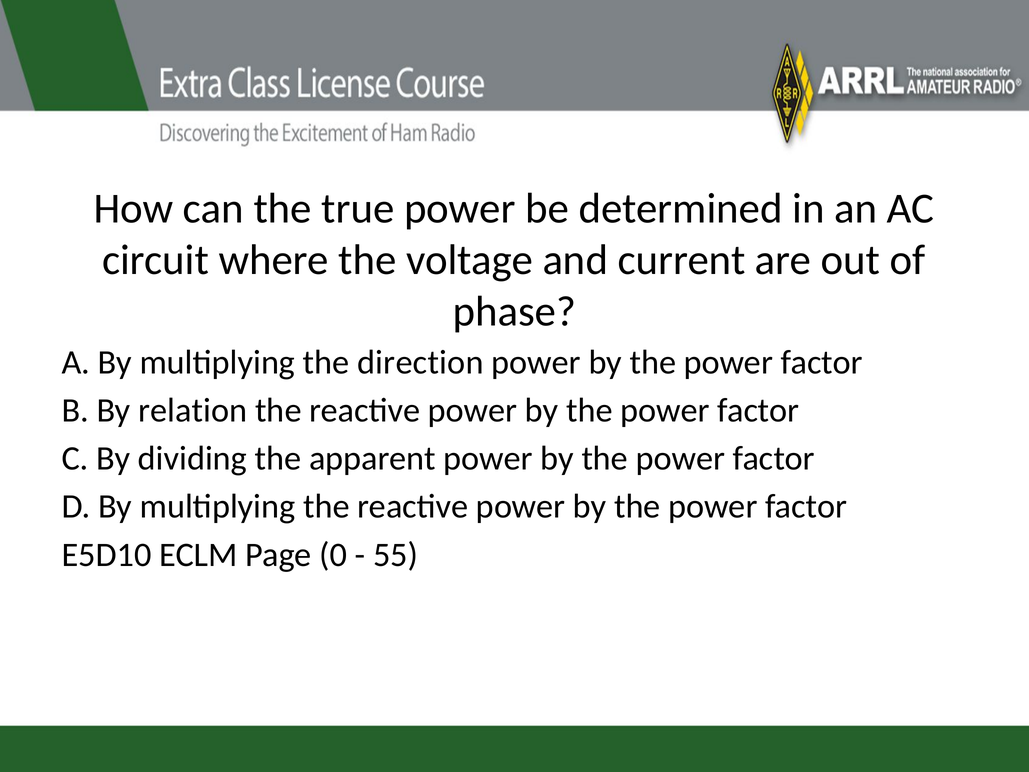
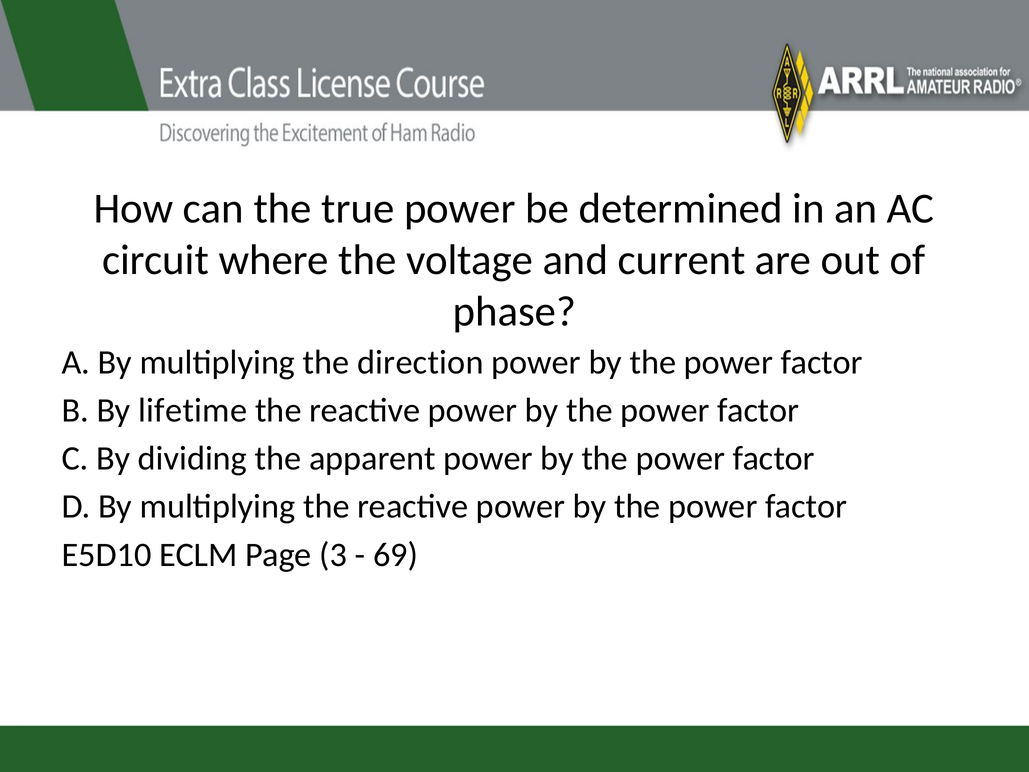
relation: relation -> lifetime (193, 410)
0: 0 -> 3 (333, 555)
55: 55 -> 69 (396, 555)
